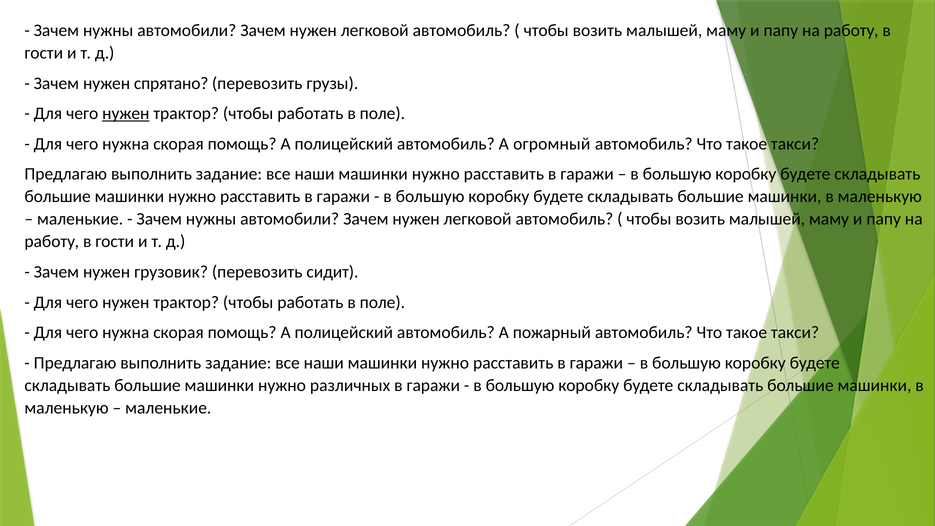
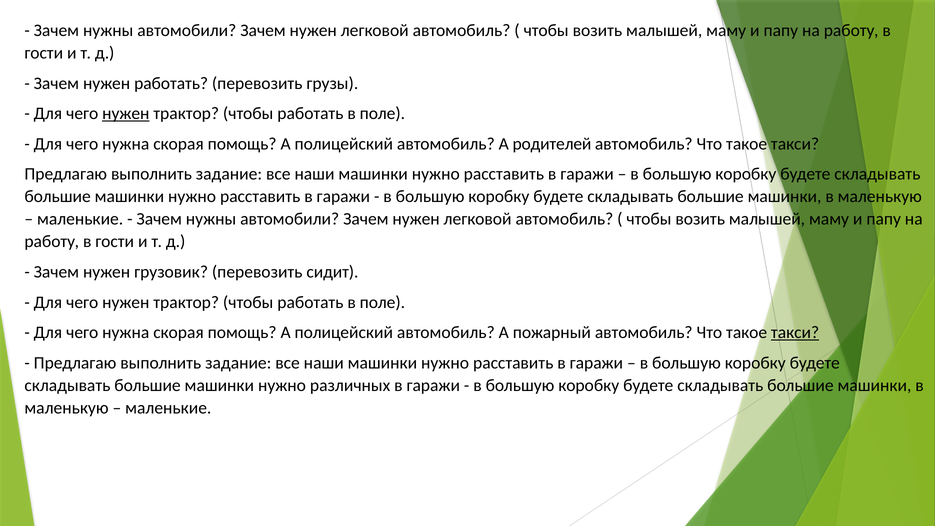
нужен спрятано: спрятано -> работать (171, 83)
огромный: огромный -> родителей (552, 144)
такси underline: none -> present (795, 332)
